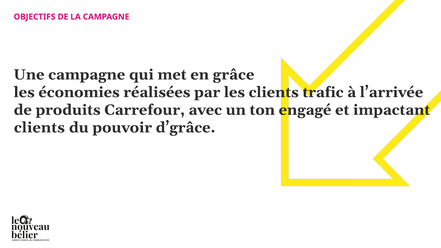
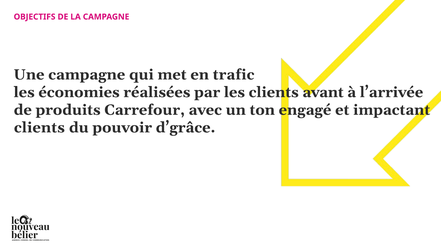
grâce: grâce -> trafic (234, 75)
trafic: trafic -> avant (323, 92)
